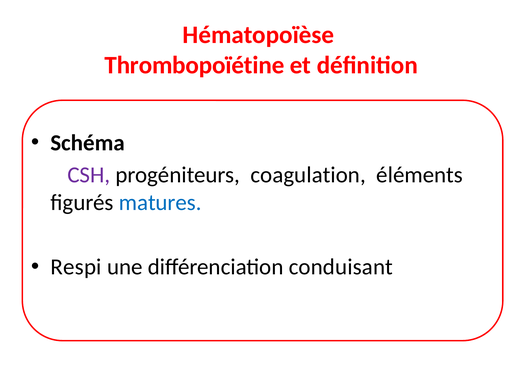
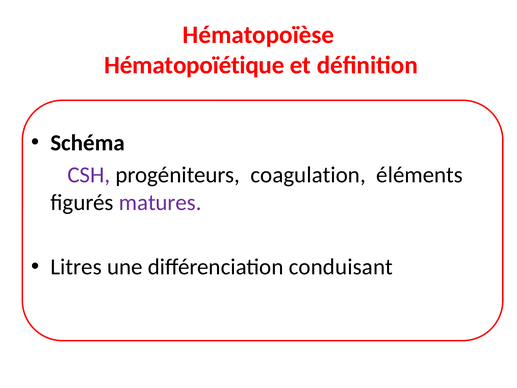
Thrombopoïétine: Thrombopoïétine -> Hématopoïétique (194, 65)
matures colour: blue -> purple (160, 202)
Respi: Respi -> Litres (76, 267)
